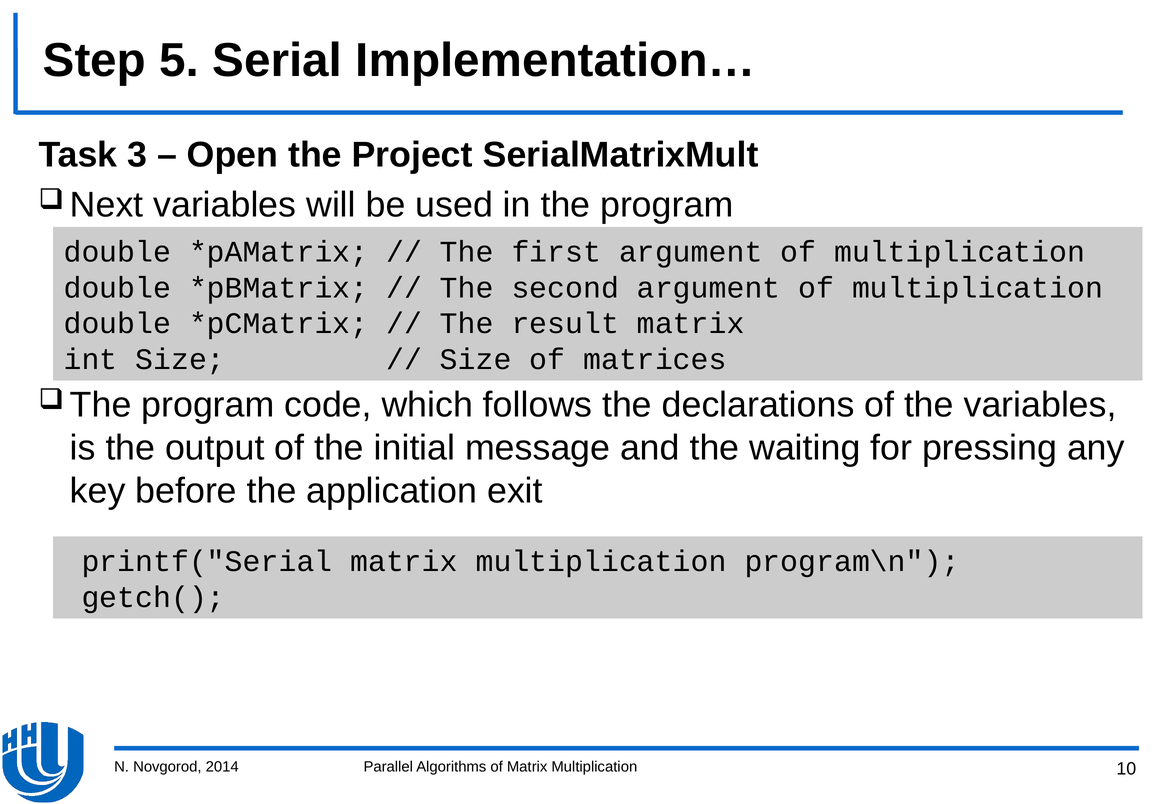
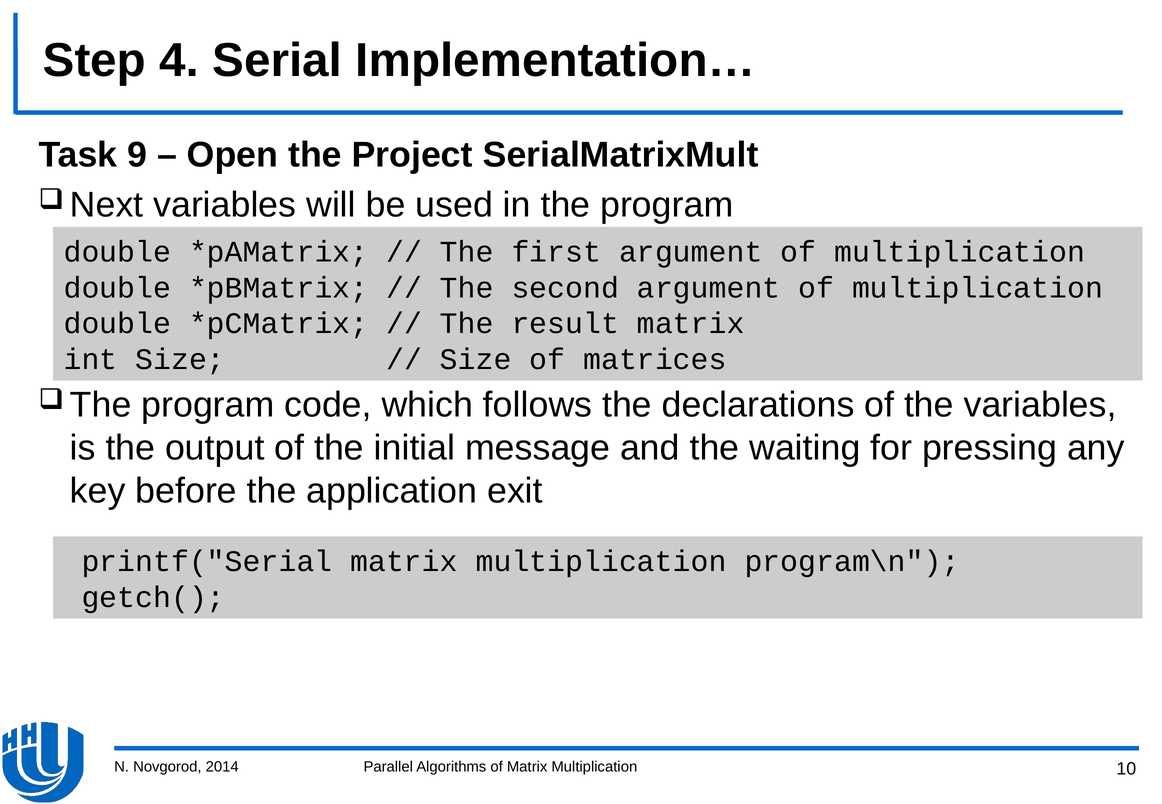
5: 5 -> 4 (179, 61)
3: 3 -> 9 (137, 155)
